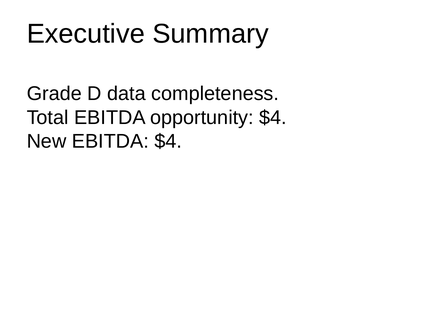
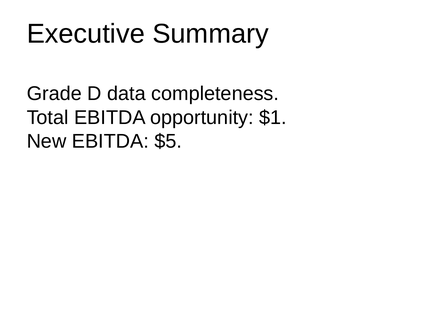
opportunity $4: $4 -> $1 (273, 117)
EBITDA $4: $4 -> $5 (168, 141)
